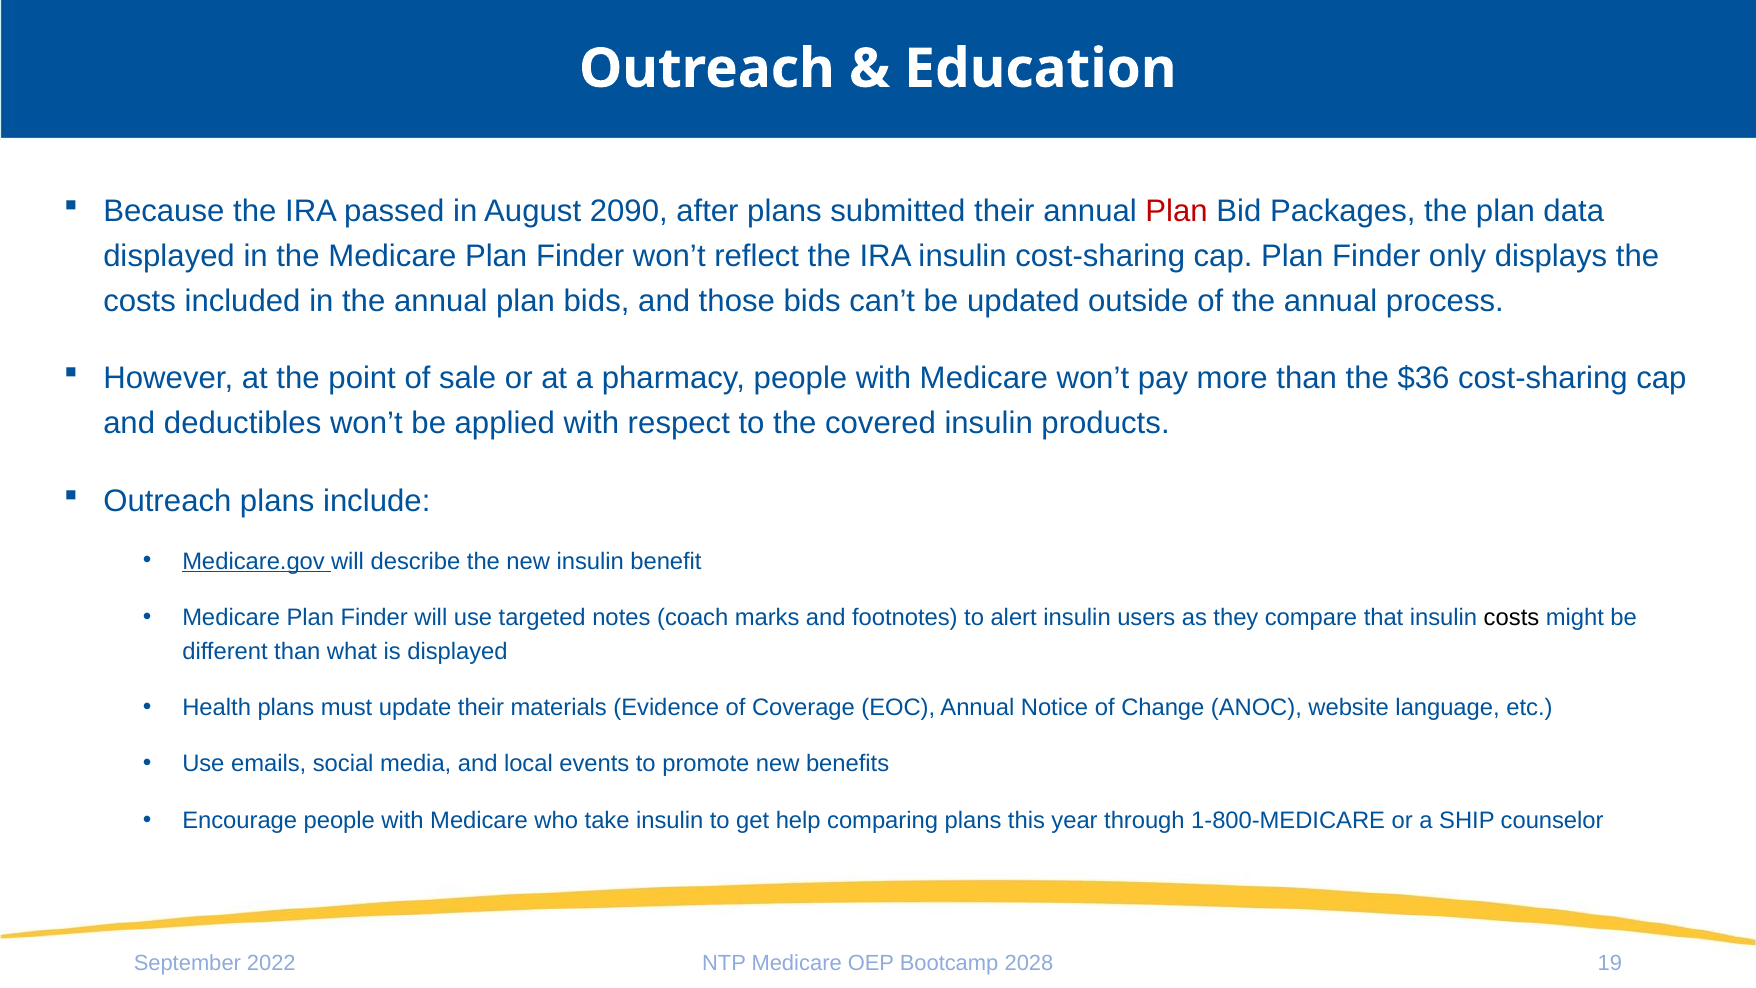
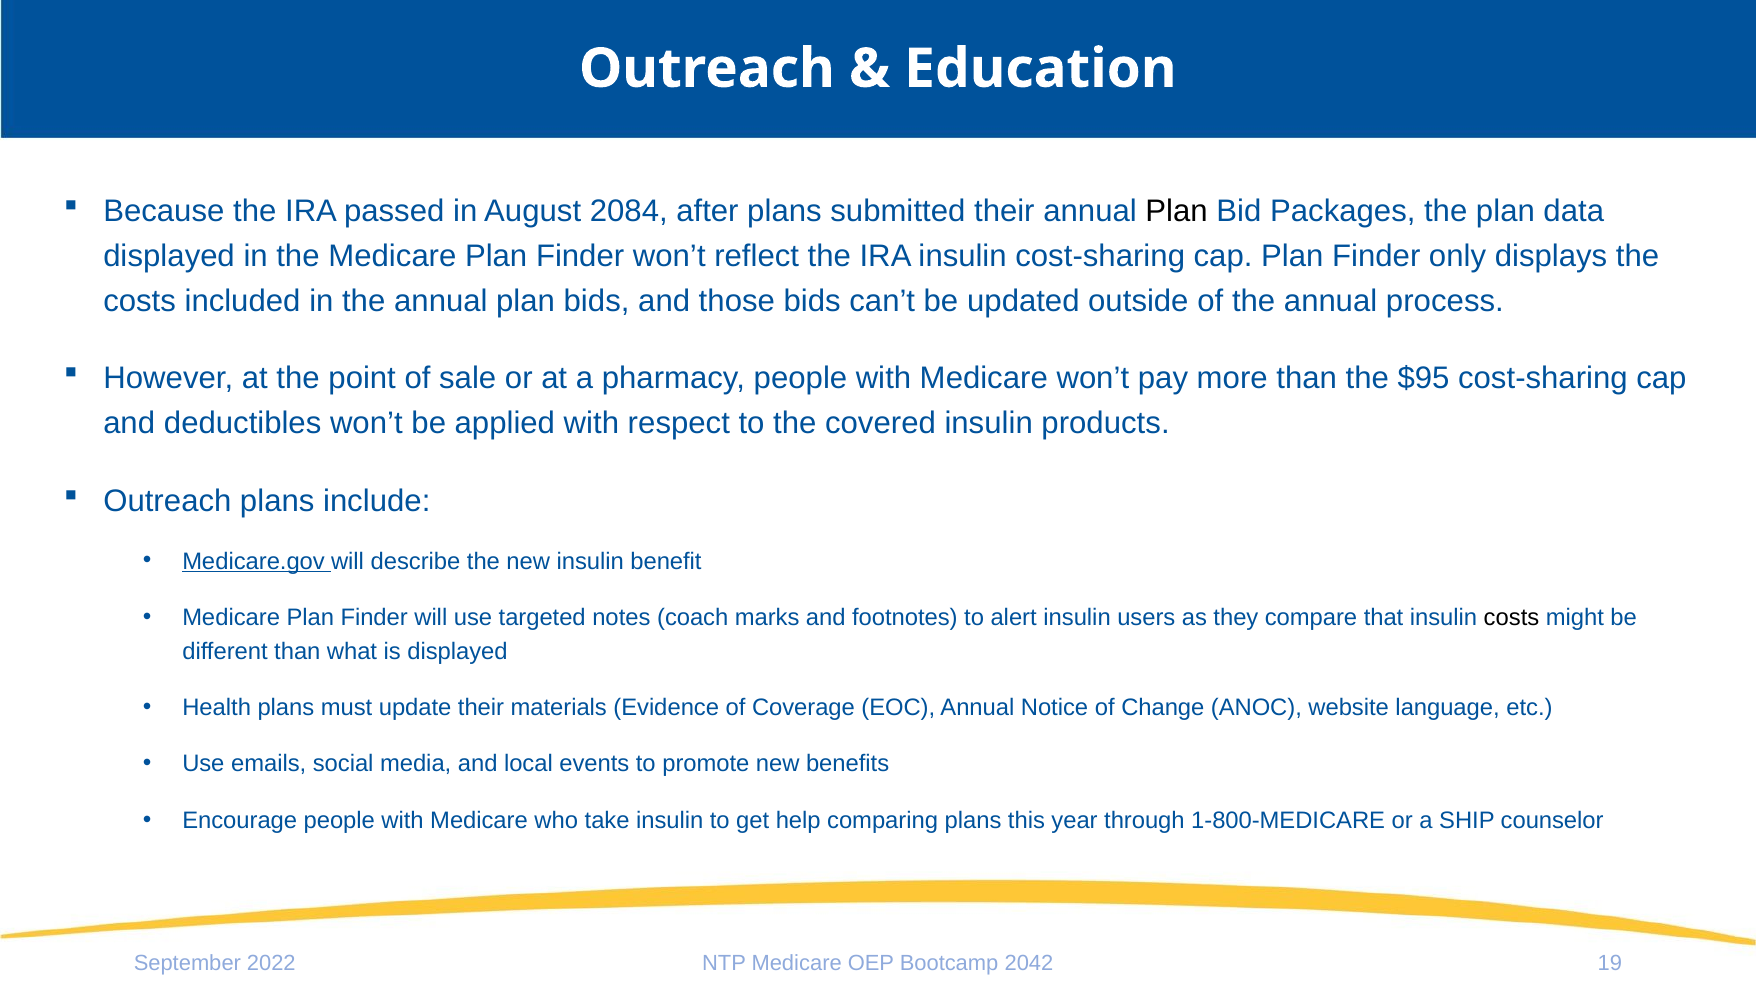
2090: 2090 -> 2084 (629, 211)
Plan colour: red -> black (1177, 211)
$36: $36 -> $95 (1424, 378)
2028: 2028 -> 2042 (1029, 963)
